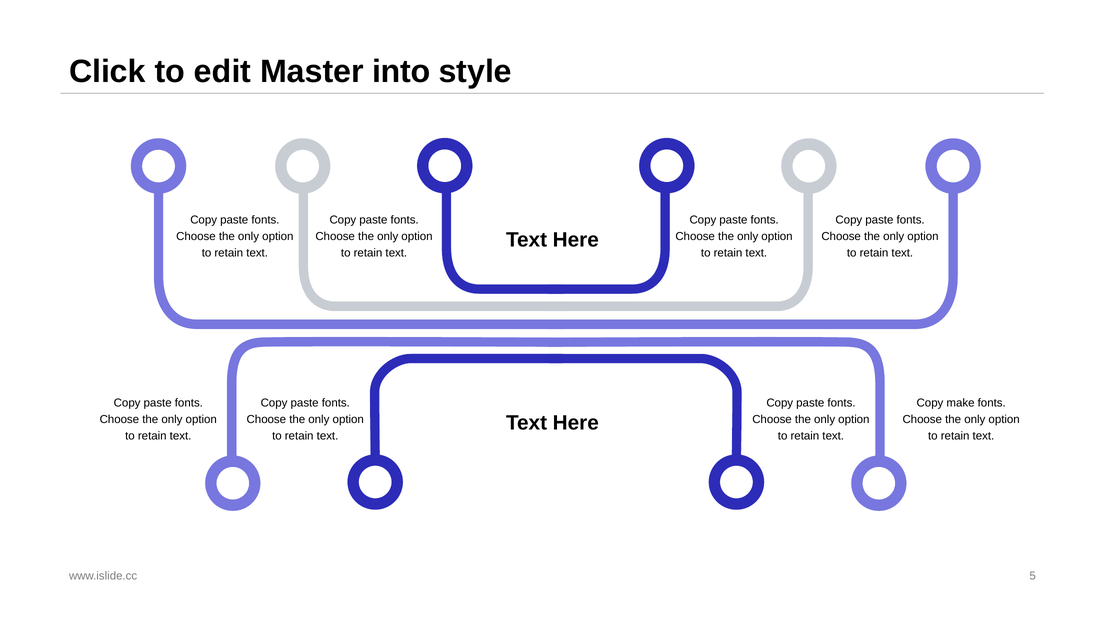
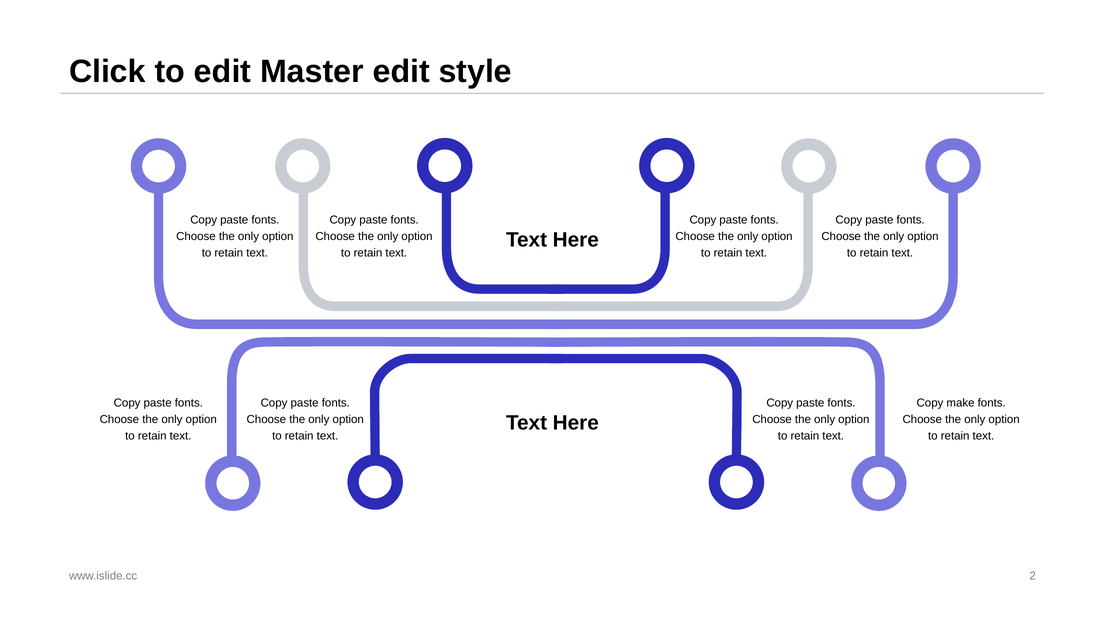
Master into: into -> edit (401, 71)
5: 5 -> 2 (1033, 576)
